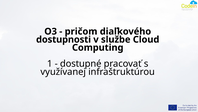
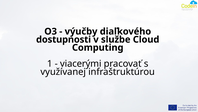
pričom: pričom -> výučby (81, 31)
dostupné: dostupné -> viacerými (81, 63)
